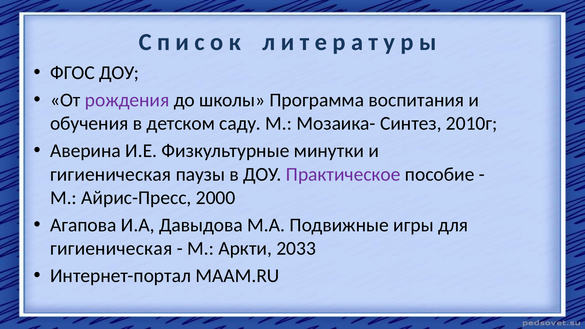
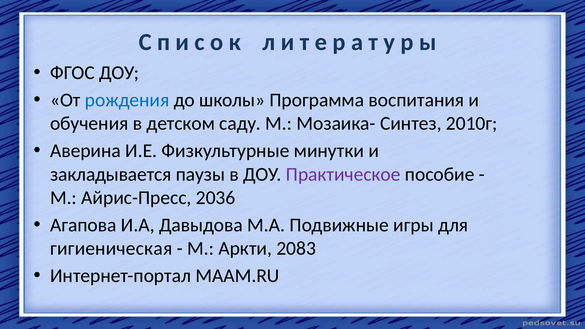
рождения colour: purple -> blue (127, 100)
гигиеническая: гигиеническая -> закладывается (111, 174)
2000: 2000 -> 2036 (216, 198)
2033: 2033 -> 2083 (296, 248)
